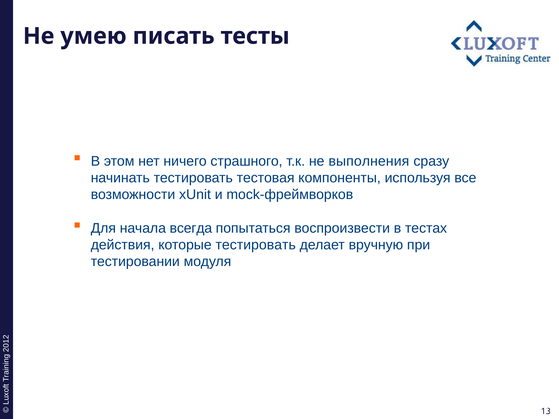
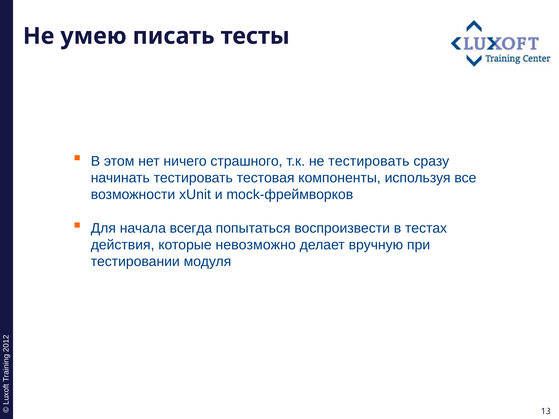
не выполнения: выполнения -> тестировать (369, 161)
которые тестировать: тестировать -> невозможно (256, 245)
